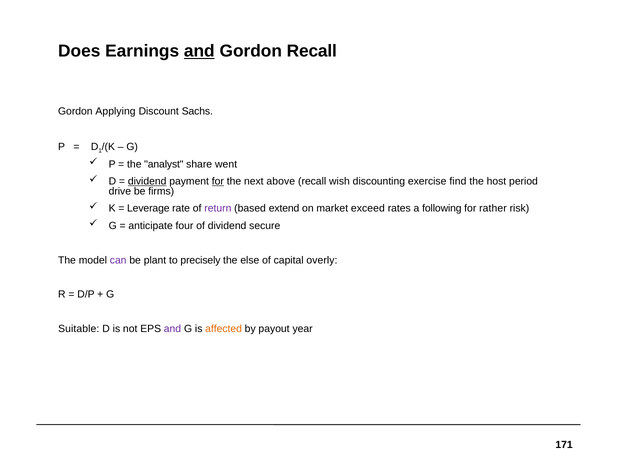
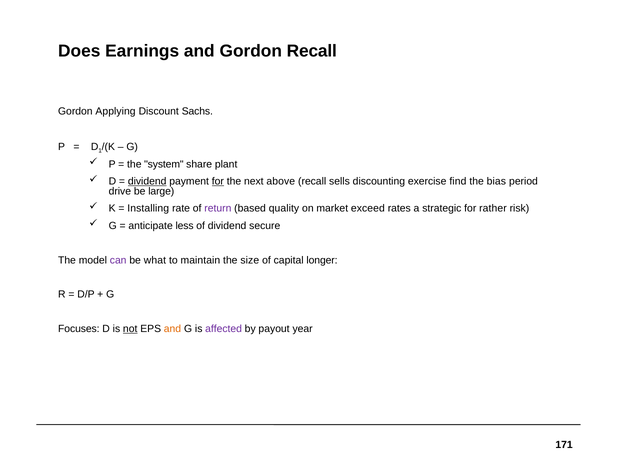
and underline: present -> none (199, 51)
analyst: analyst -> system (164, 164)
went: went -> plant (226, 164)
wish: wish -> sells (339, 182)
host: host -> bias (496, 182)
firms: firms -> large (161, 192)
Leverage: Leverage -> Installing (148, 209)
extend: extend -> quality (284, 209)
following: following -> strategic (442, 209)
four: four -> less (185, 226)
plant: plant -> what (155, 260)
precisely: precisely -> maintain (200, 260)
else: else -> size (250, 260)
overly: overly -> longer (322, 260)
Suitable: Suitable -> Focuses (79, 329)
not underline: none -> present (130, 329)
and colour: purple -> orange (172, 329)
affected colour: orange -> purple (224, 329)
